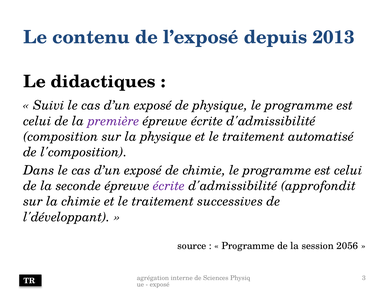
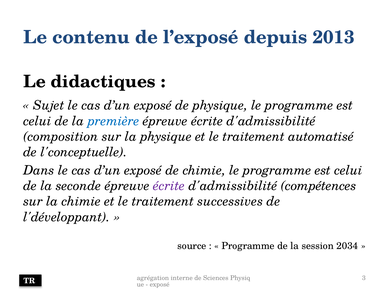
Suivi: Suivi -> Sujet (49, 105)
première colour: purple -> blue (113, 121)
l'composition: l'composition -> l'conceptuelle (84, 152)
approfondit: approfondit -> compétences (319, 186)
2056: 2056 -> 2034 (347, 246)
